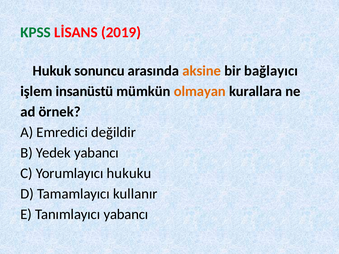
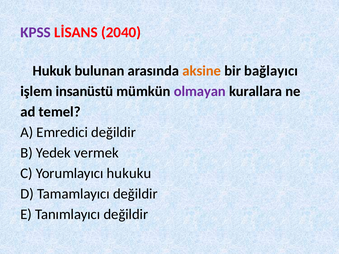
KPSS colour: green -> purple (36, 32)
2019: 2019 -> 2040 (121, 32)
sonuncu: sonuncu -> bulunan (99, 71)
olmayan colour: orange -> purple (200, 91)
örnek: örnek -> temel (60, 112)
Yedek yabancı: yabancı -> vermek (96, 153)
Tamamlayıcı kullanır: kullanır -> değildir (135, 194)
Tanımlayıcı yabancı: yabancı -> değildir (126, 215)
